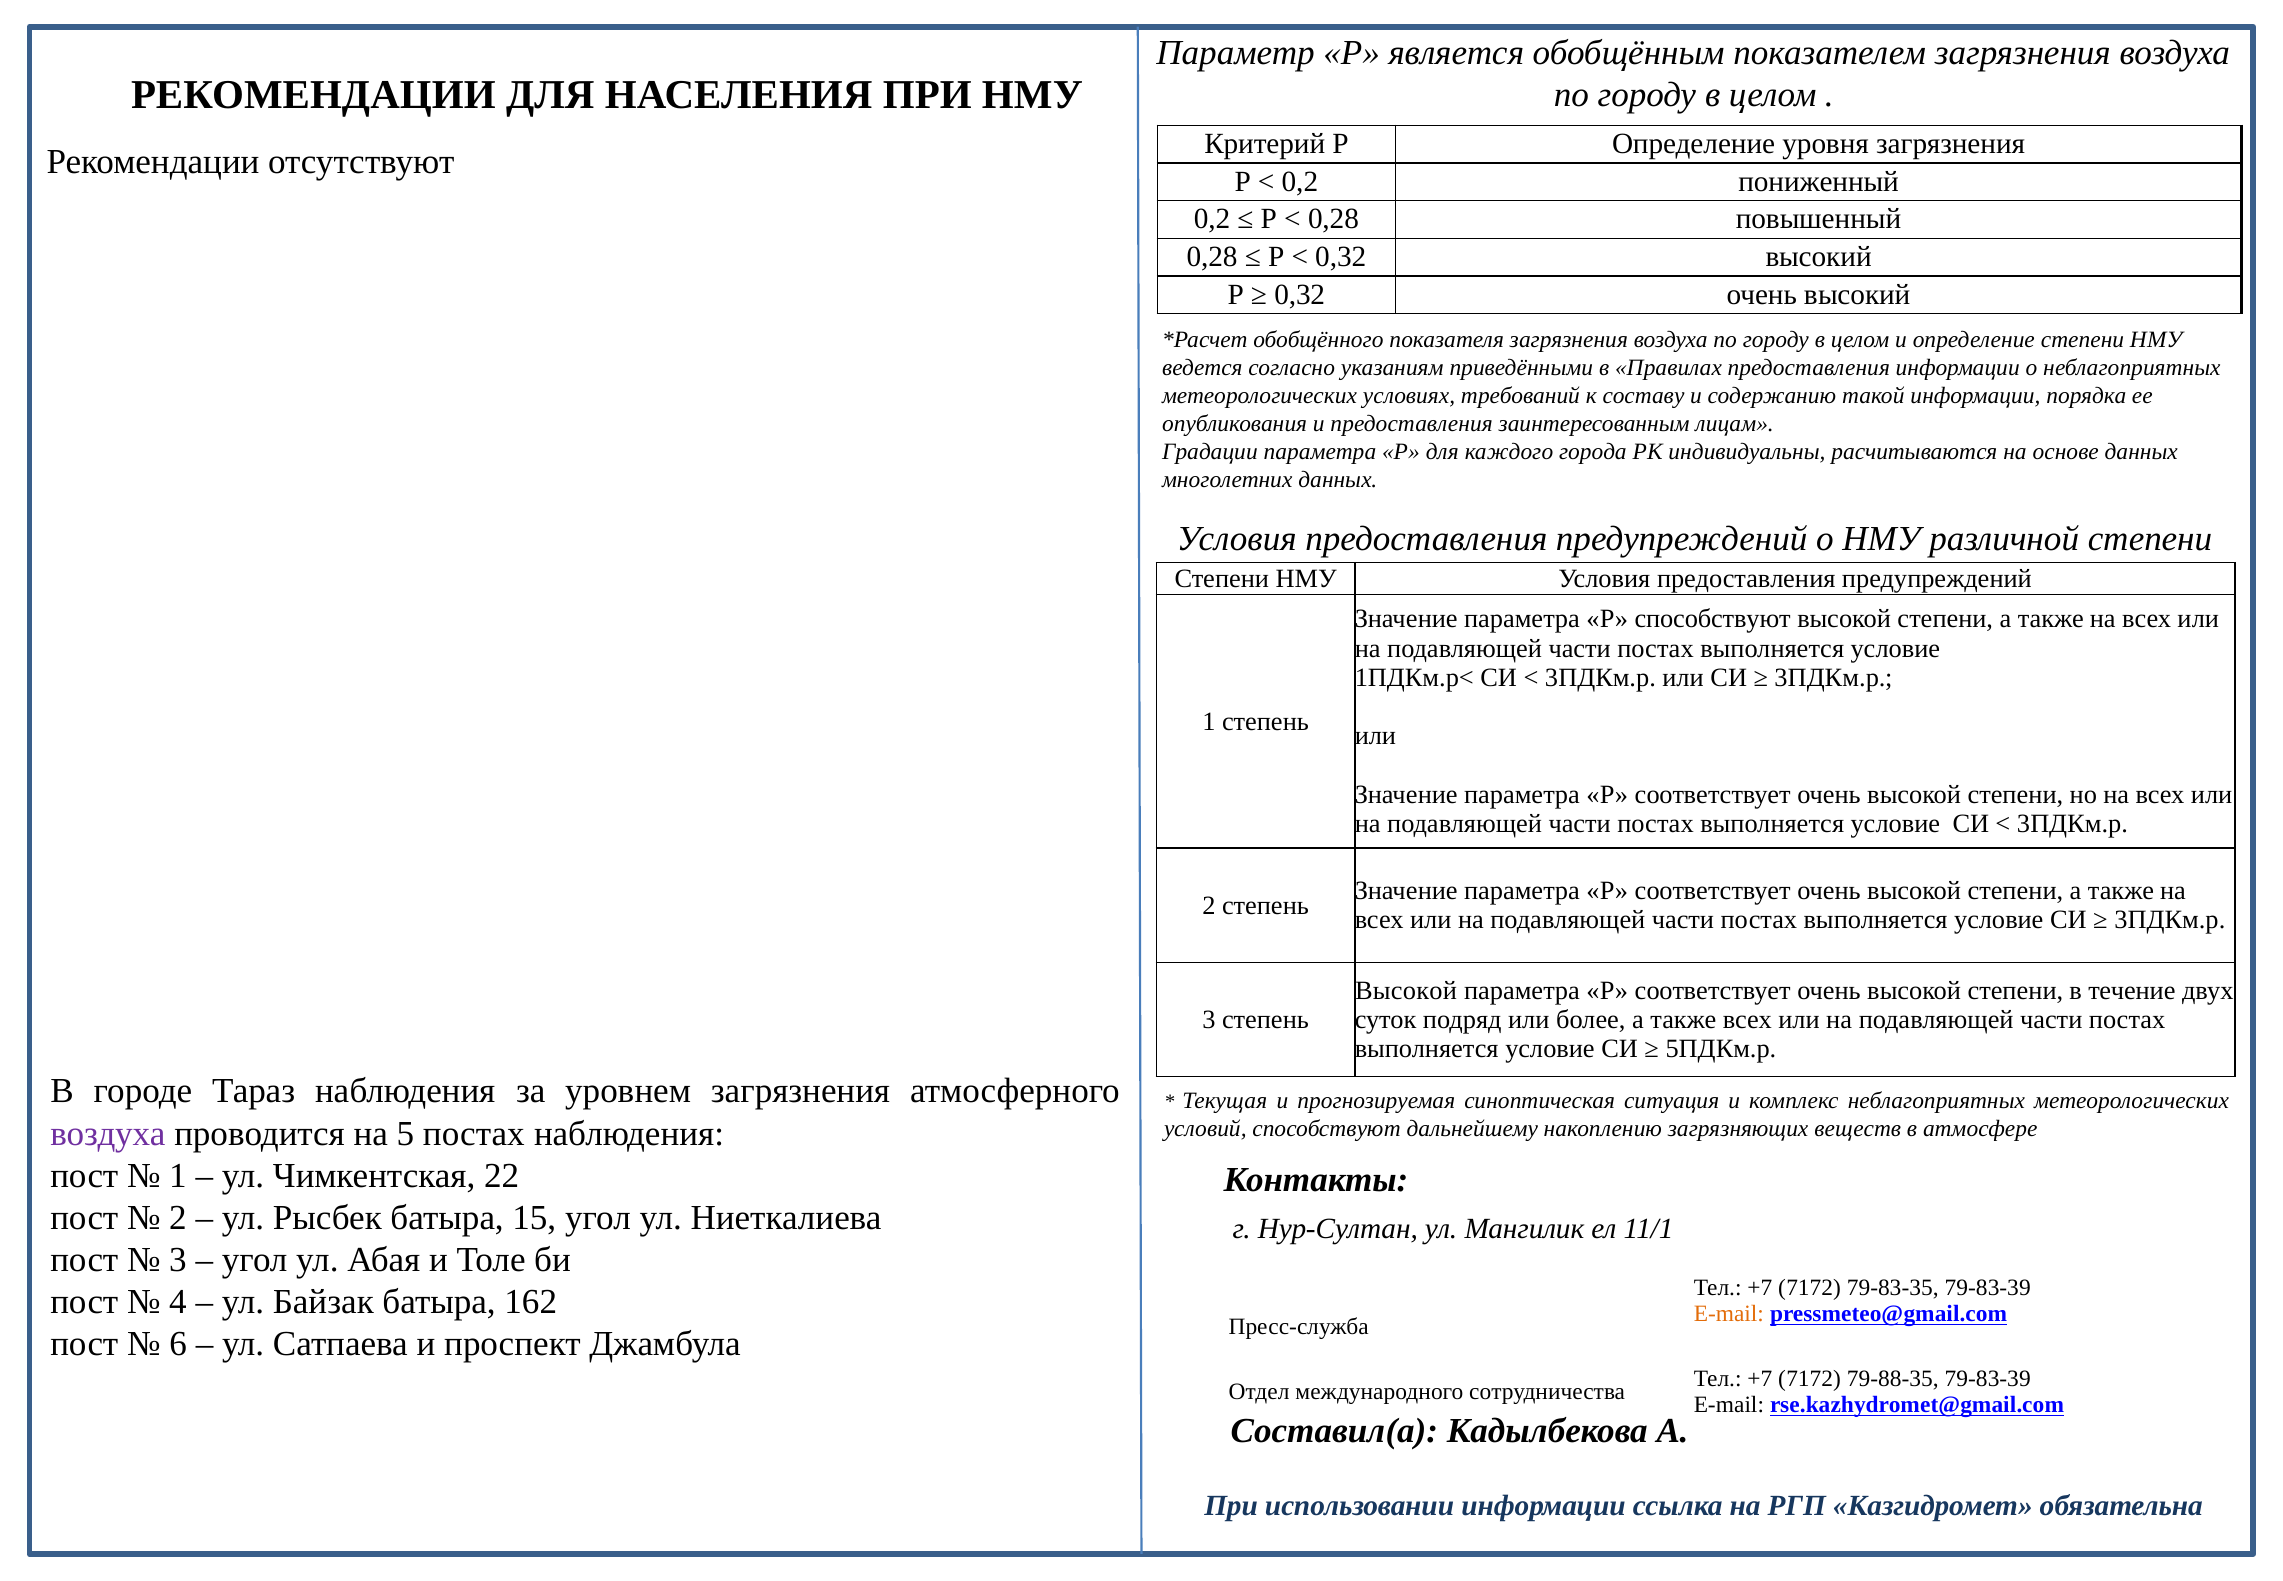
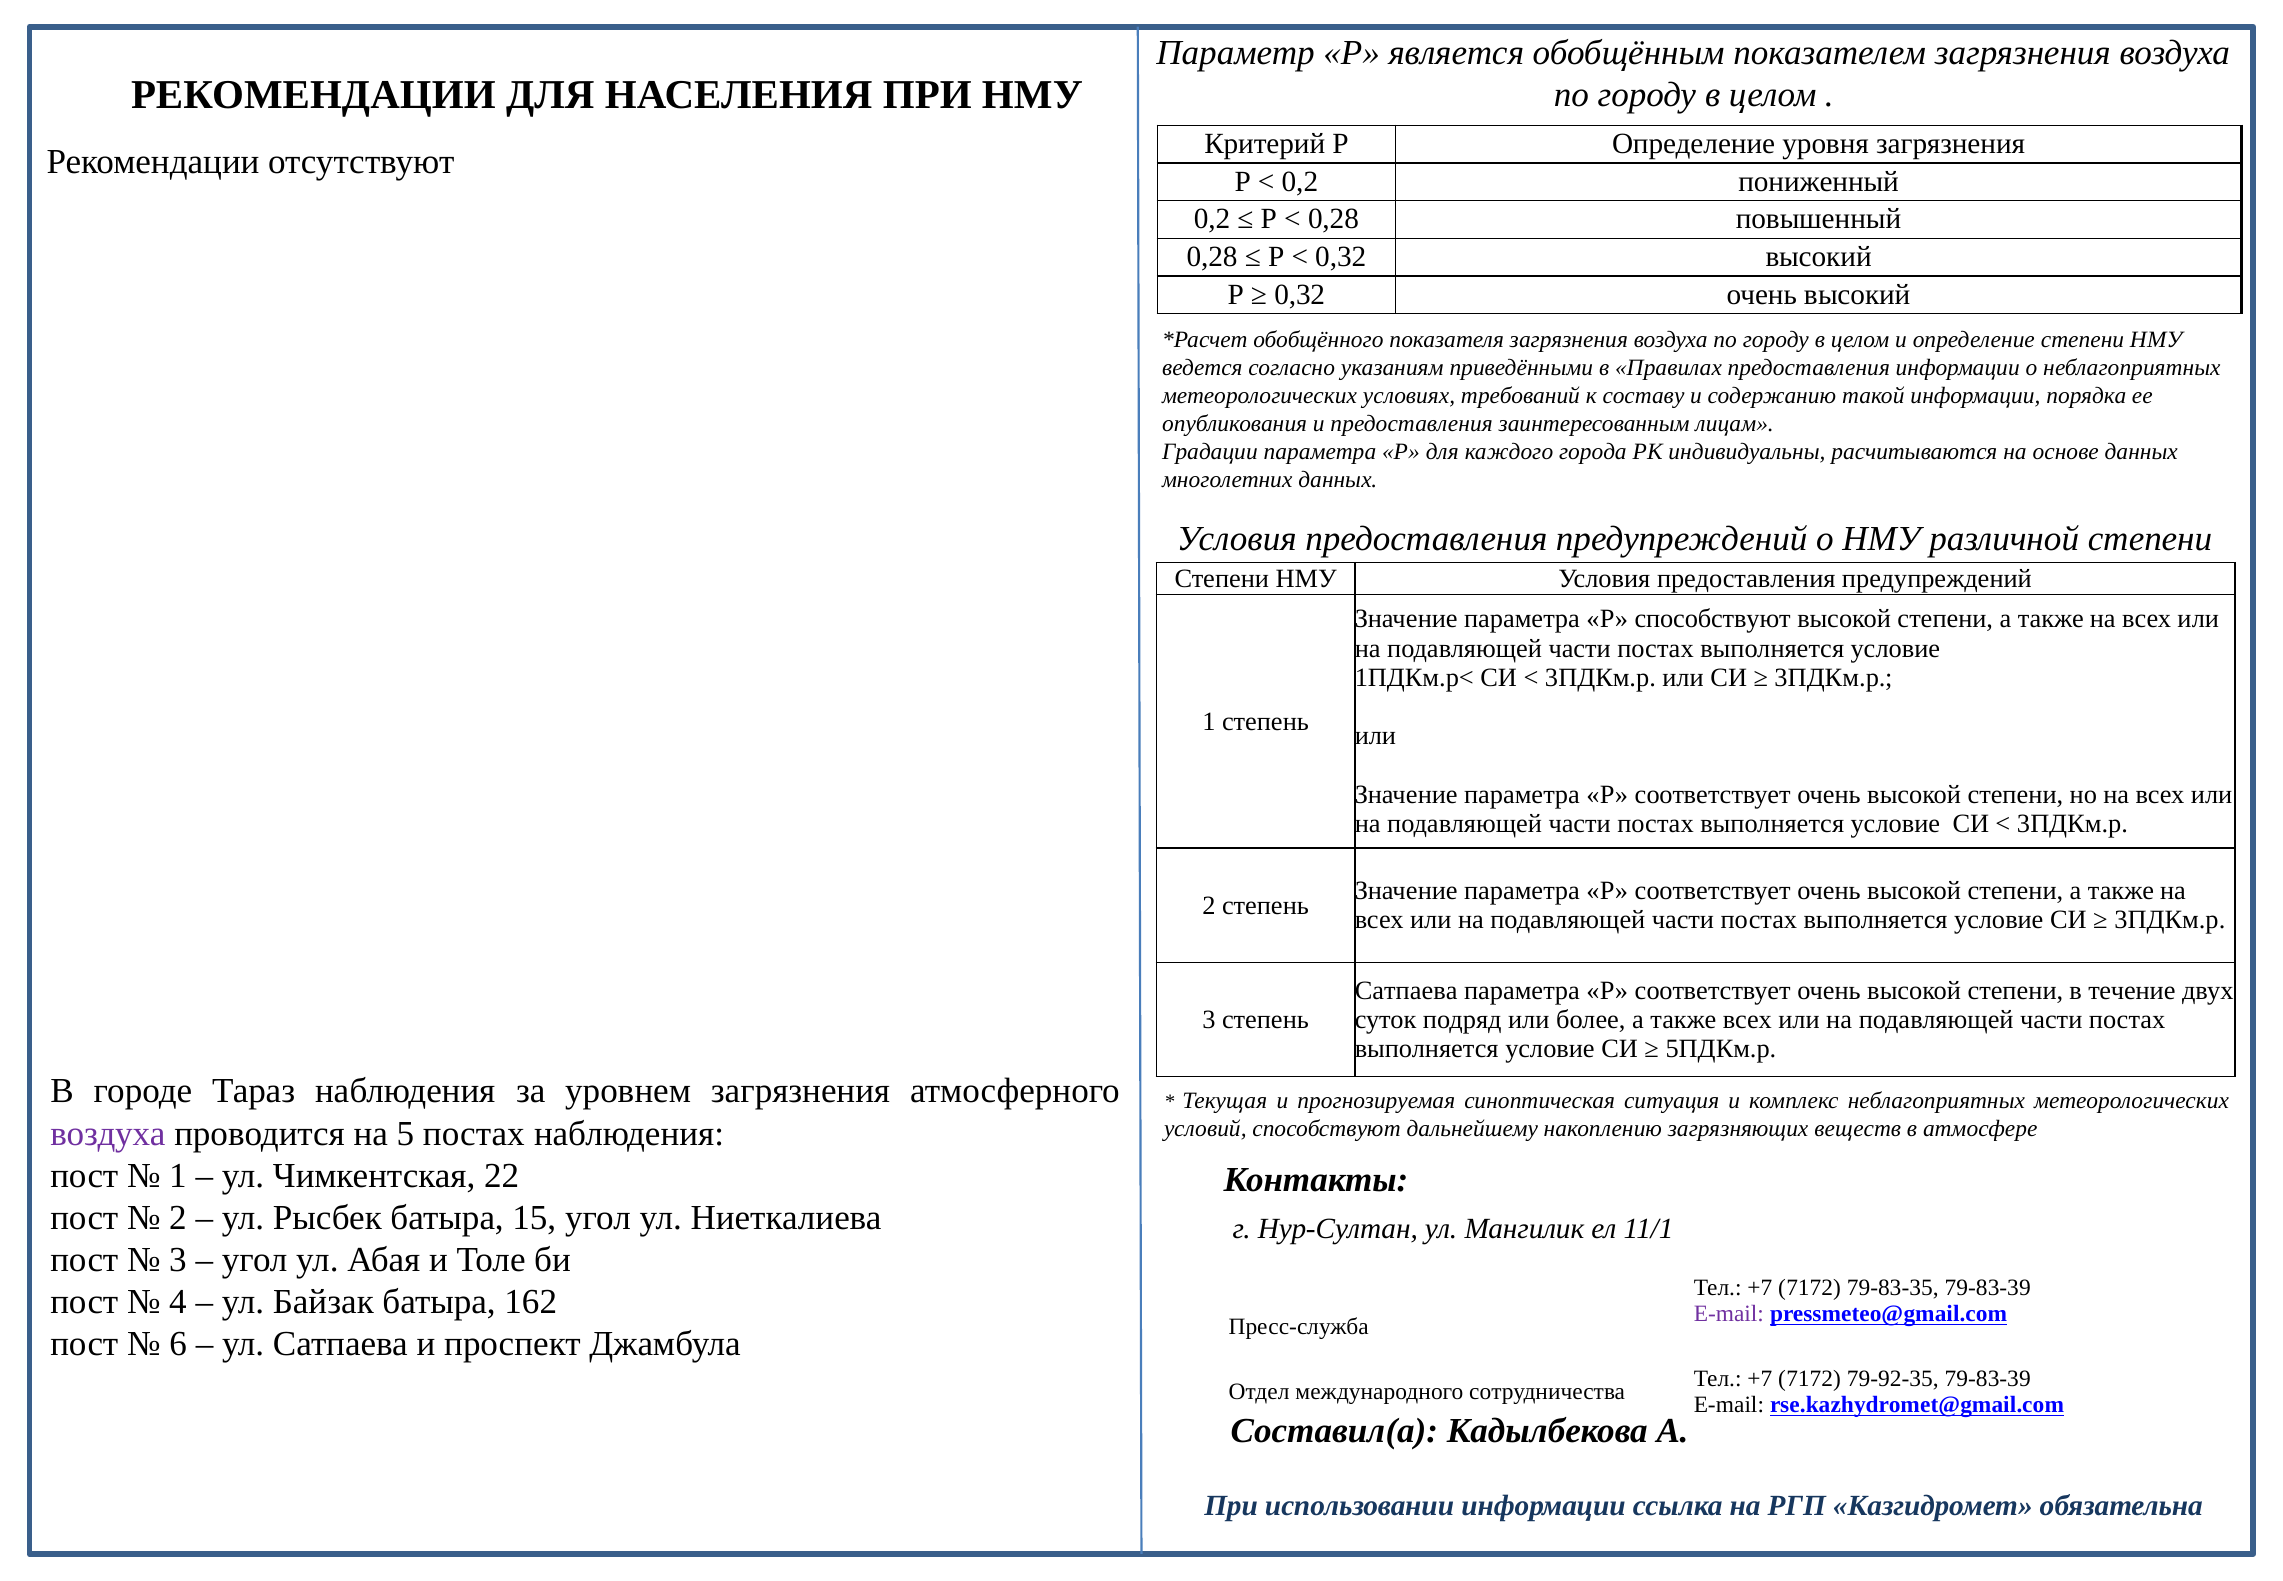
Высокой: Высокой -> Сатпаева (1406, 990)
E-mail colour: orange -> purple (1729, 1314)
79-88-35: 79-88-35 -> 79-92-35 (1893, 1379)
